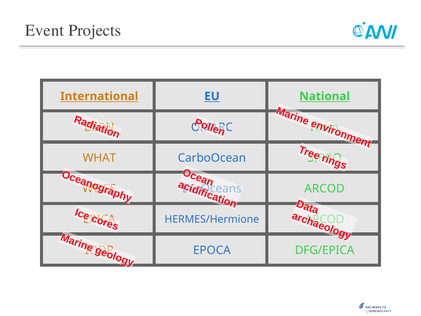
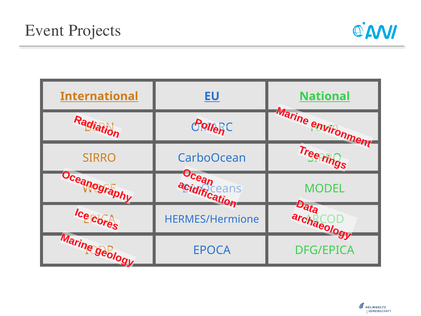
WHAT: WHAT -> SIRRO (99, 158)
ARCOD: ARCOD -> MODEL (325, 188)
